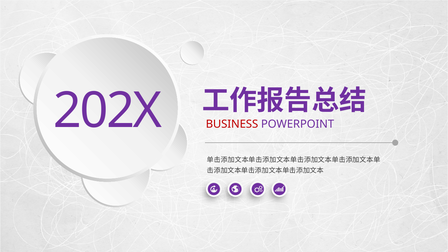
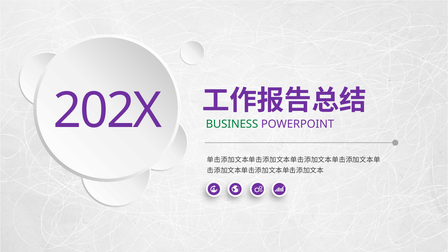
BUSINESS colour: red -> green (232, 124)
